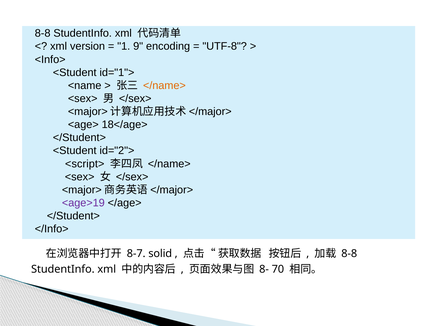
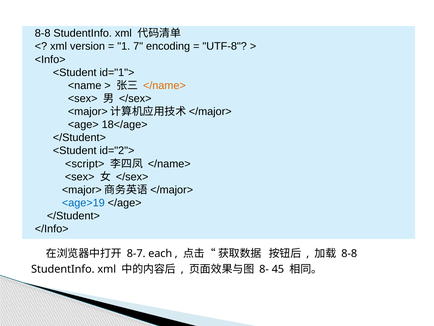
9: 9 -> 7 (138, 46)
<age>19 colour: purple -> blue (83, 203)
solid: solid -> each (160, 253)
70: 70 -> 45 (278, 269)
